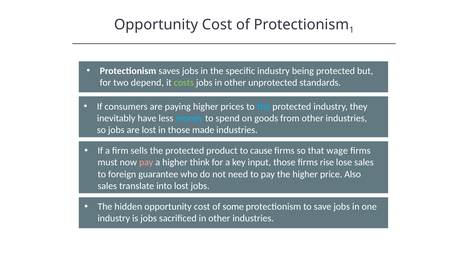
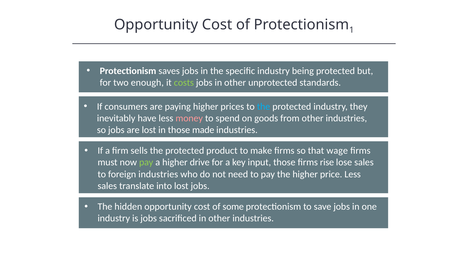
depend: depend -> enough (147, 83)
money colour: light blue -> pink (189, 118)
cause: cause -> make (261, 151)
pay colour: pink -> light green (146, 163)
think: think -> drive (200, 163)
foreign guarantee: guarantee -> industries (158, 174)
price Also: Also -> Less (353, 174)
